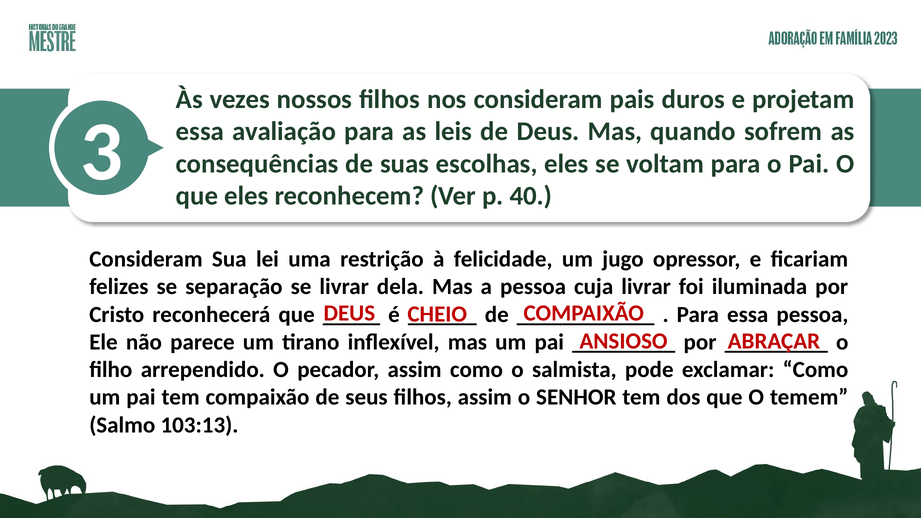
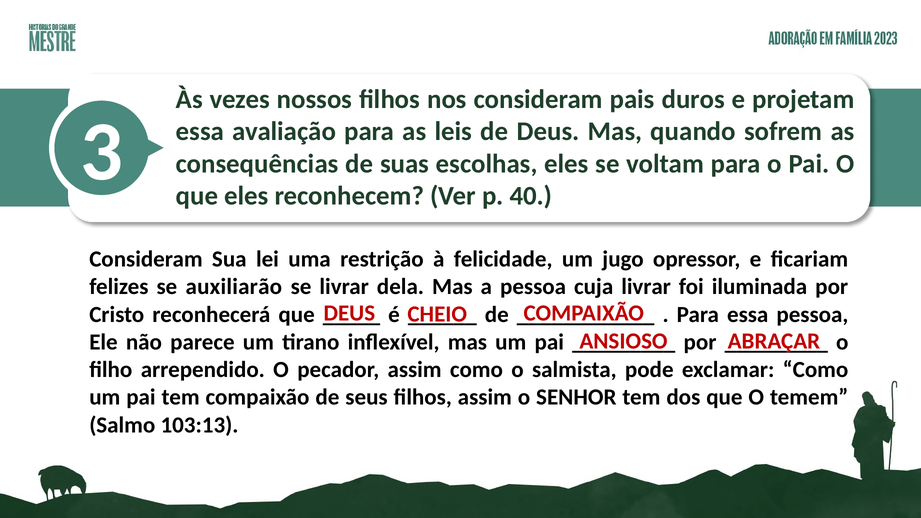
separação: separação -> auxiliarão (234, 287)
